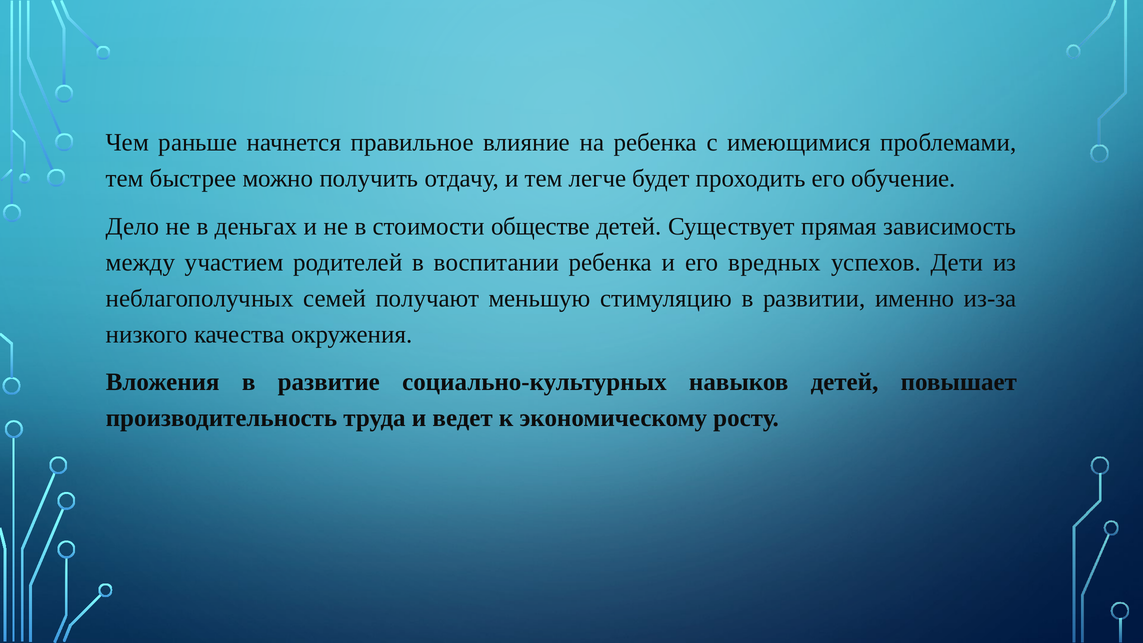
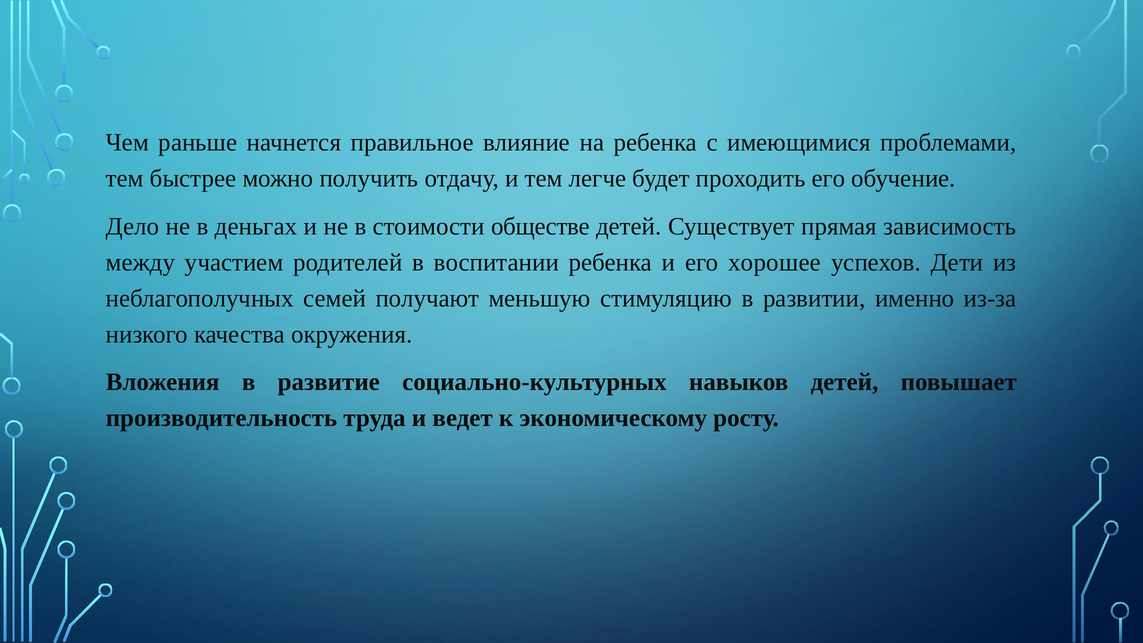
вредных: вредных -> хорошее (775, 262)
